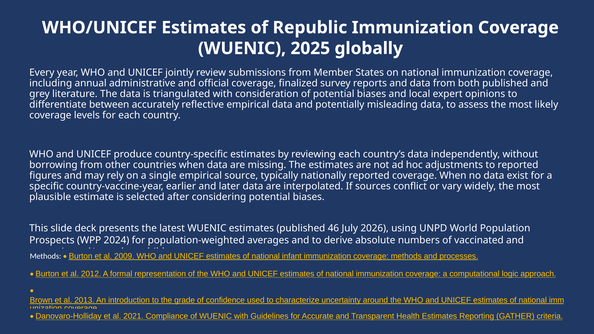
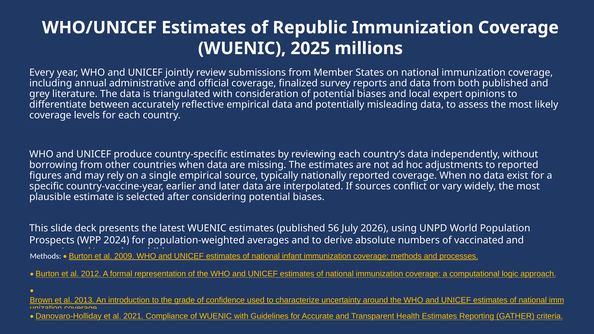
globally: globally -> millions (369, 48)
46: 46 -> 56 (333, 228)
